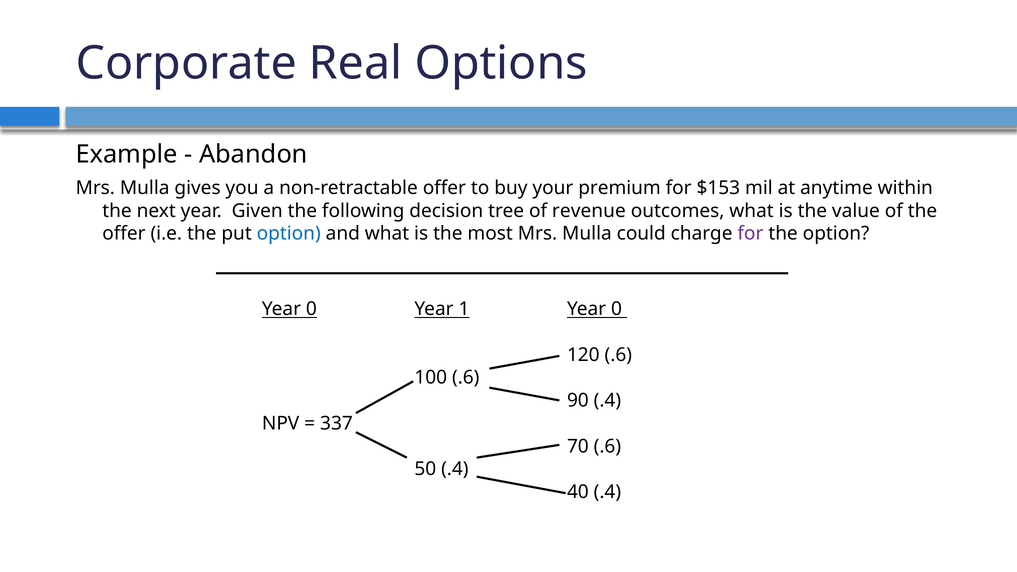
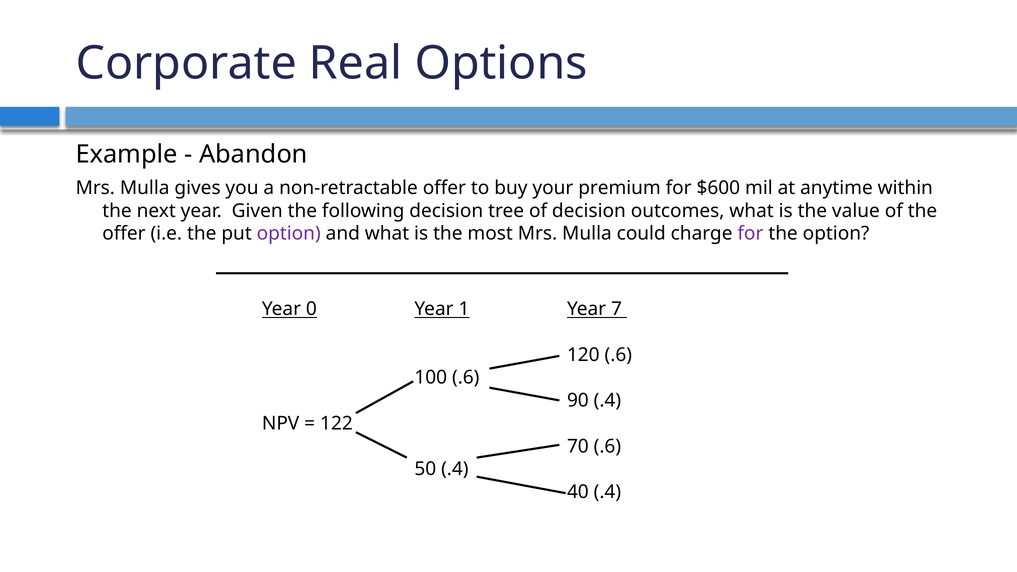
$153: $153 -> $600 (718, 188)
of revenue: revenue -> decision (589, 211)
option colour: blue -> purple (289, 234)
1 Year 0: 0 -> 7 (617, 309)
337: 337 -> 122 (336, 423)
